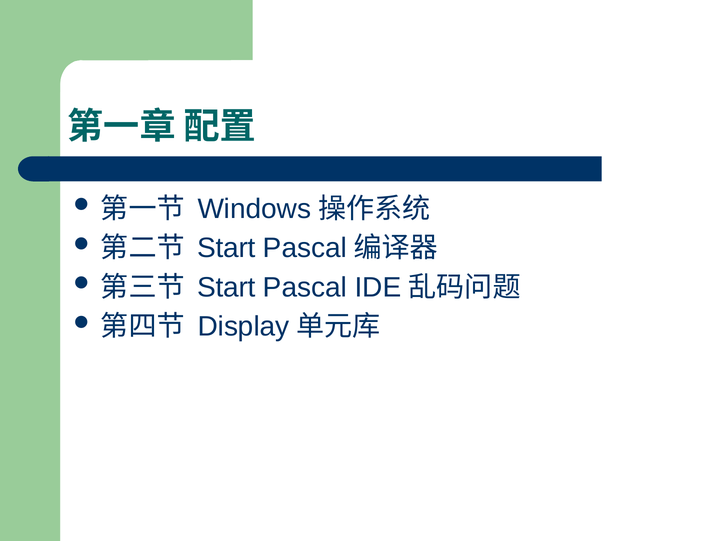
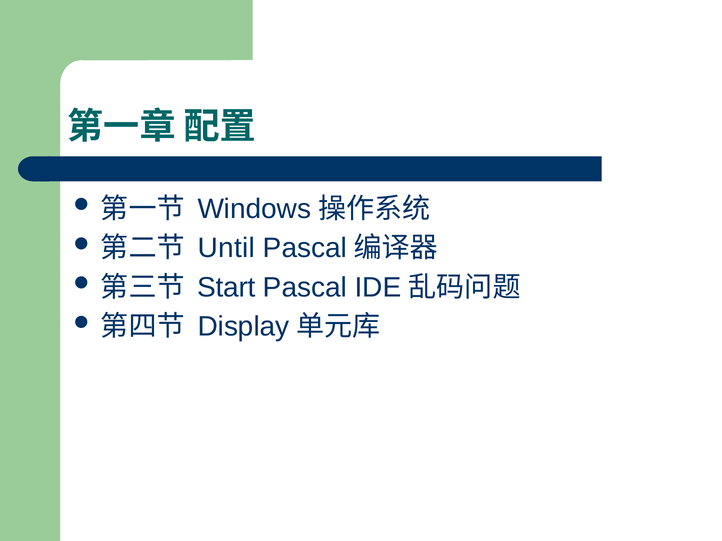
Start: Start -> Until (226, 248)
